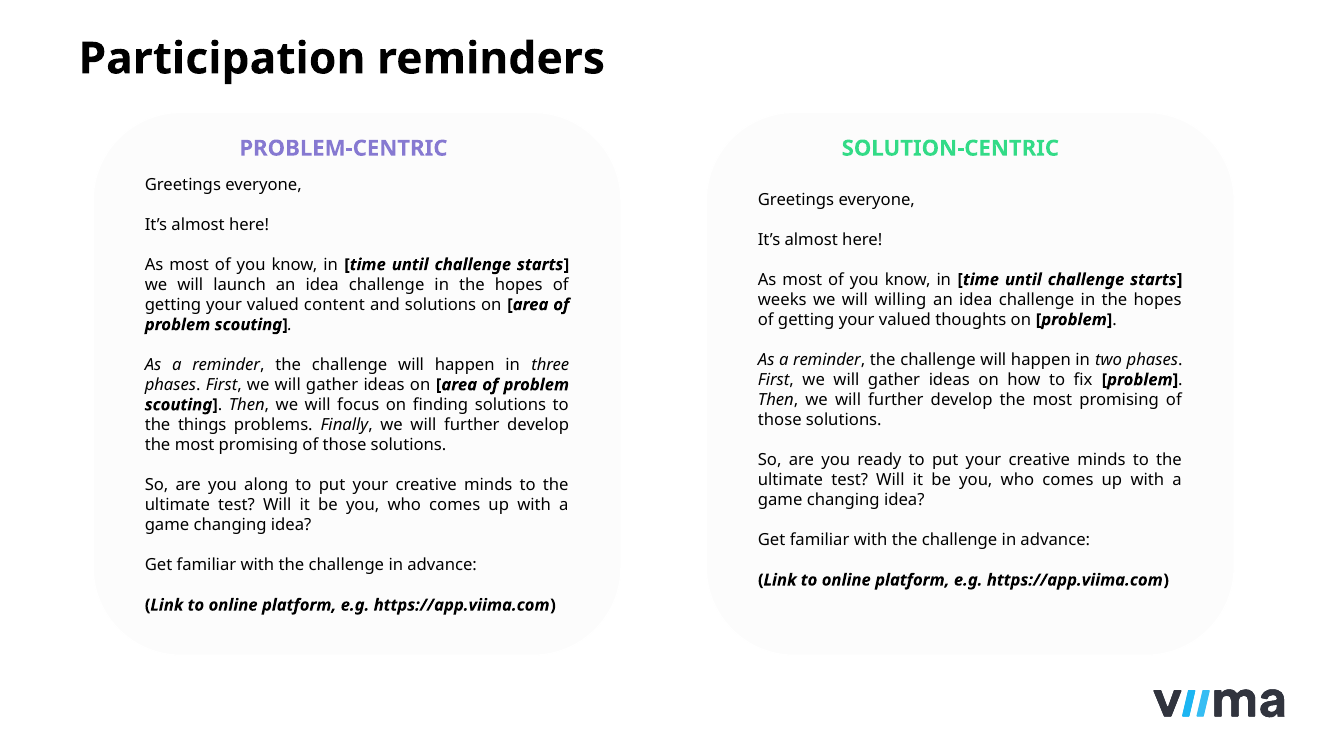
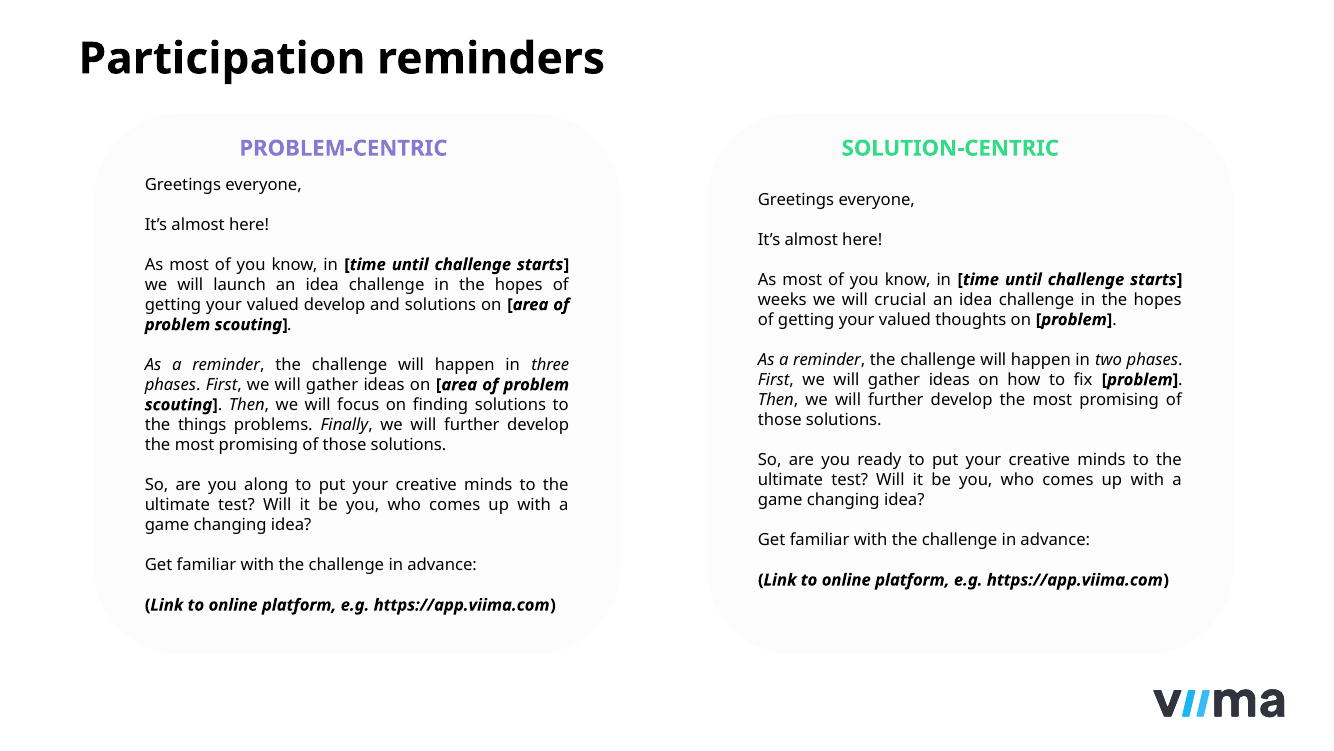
willing: willing -> crucial (900, 299)
valued content: content -> develop (335, 304)
